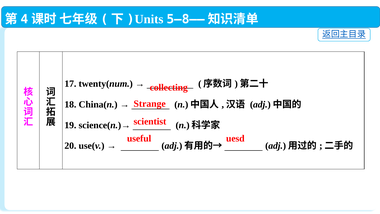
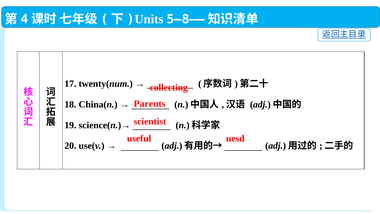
Strange: Strange -> Parents (150, 104)
